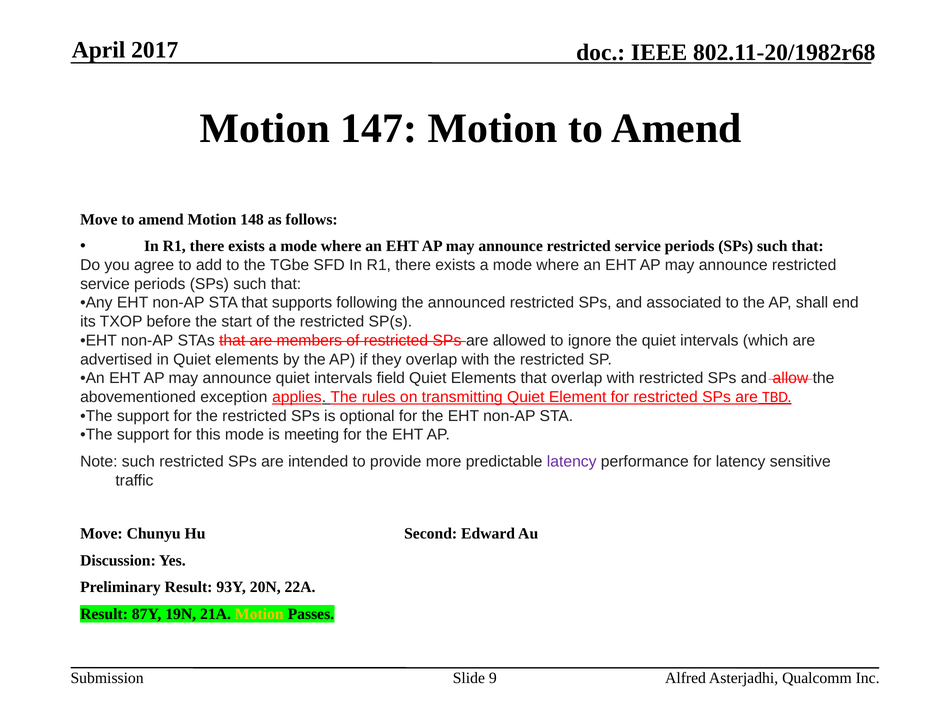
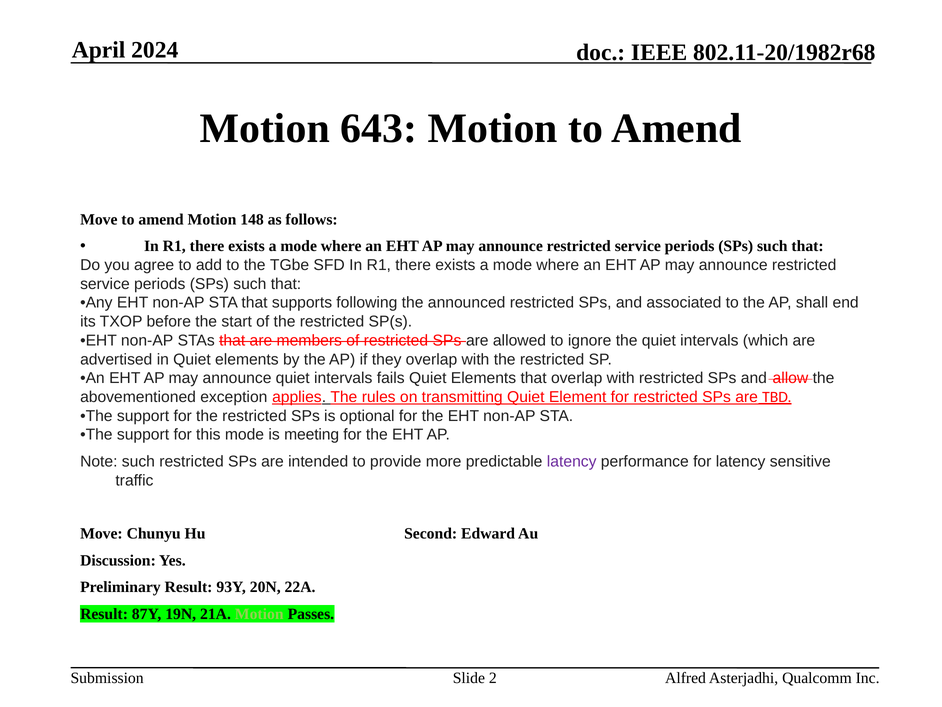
2017: 2017 -> 2024 (155, 50)
147: 147 -> 643 (379, 128)
field: field -> fails (391, 378)
Motion colour: yellow -> light green (259, 614)
9: 9 -> 2 (493, 678)
